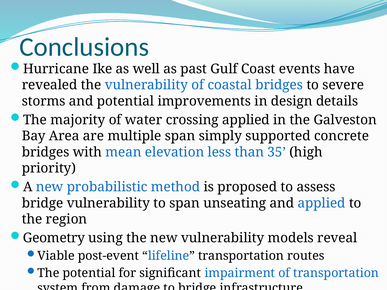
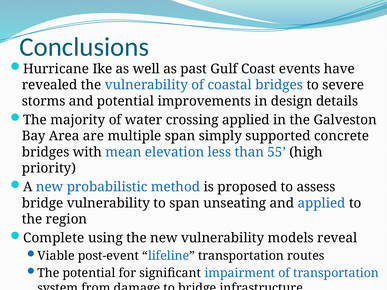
35: 35 -> 55 (277, 152)
Geometry: Geometry -> Complete (54, 238)
